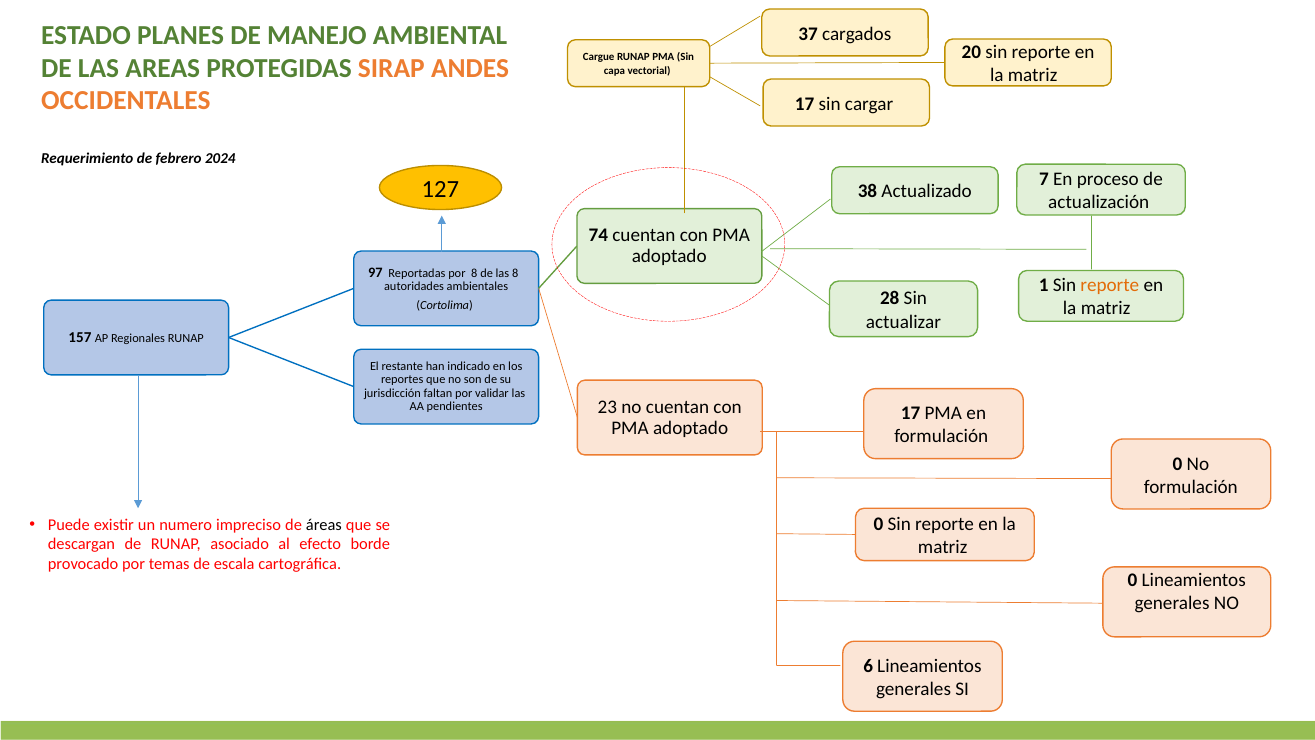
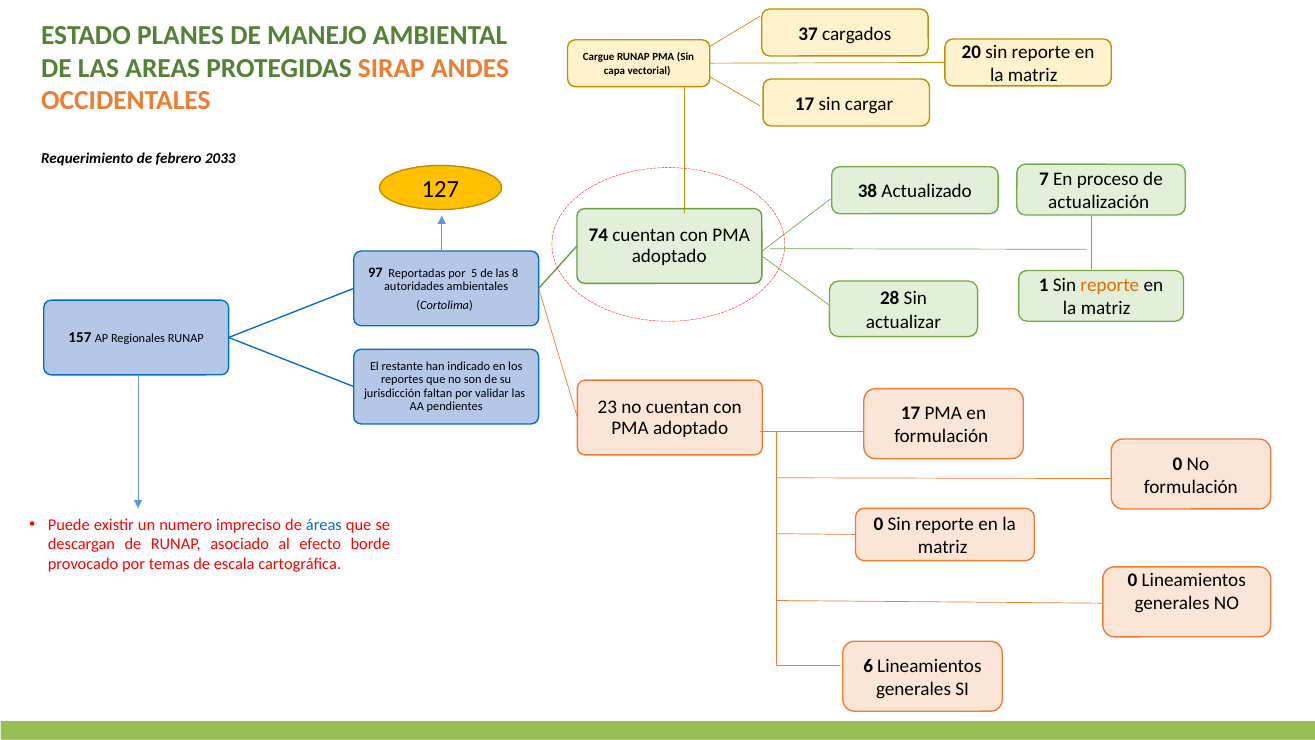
2024: 2024 -> 2033 (220, 158)
por 8: 8 -> 5 (474, 273)
áreas colour: black -> blue (324, 525)
